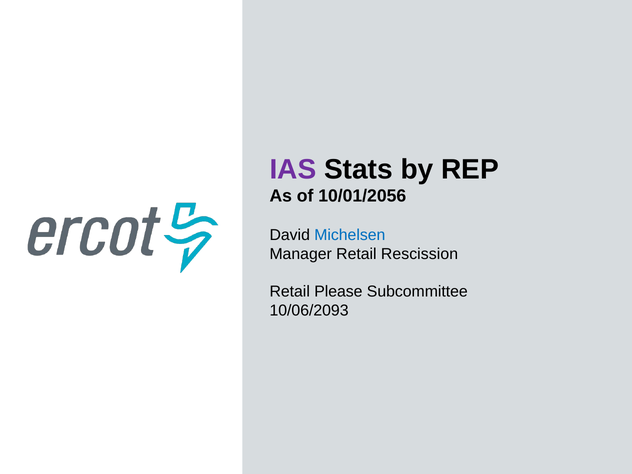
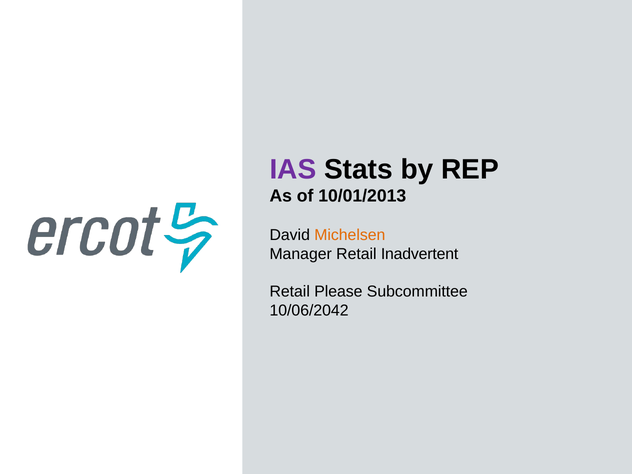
10/01/2056: 10/01/2056 -> 10/01/2013 (362, 196)
Michelsen colour: blue -> orange (350, 235)
Rescission: Rescission -> Inadvertent (420, 254)
10/06/2093: 10/06/2093 -> 10/06/2042 (309, 311)
